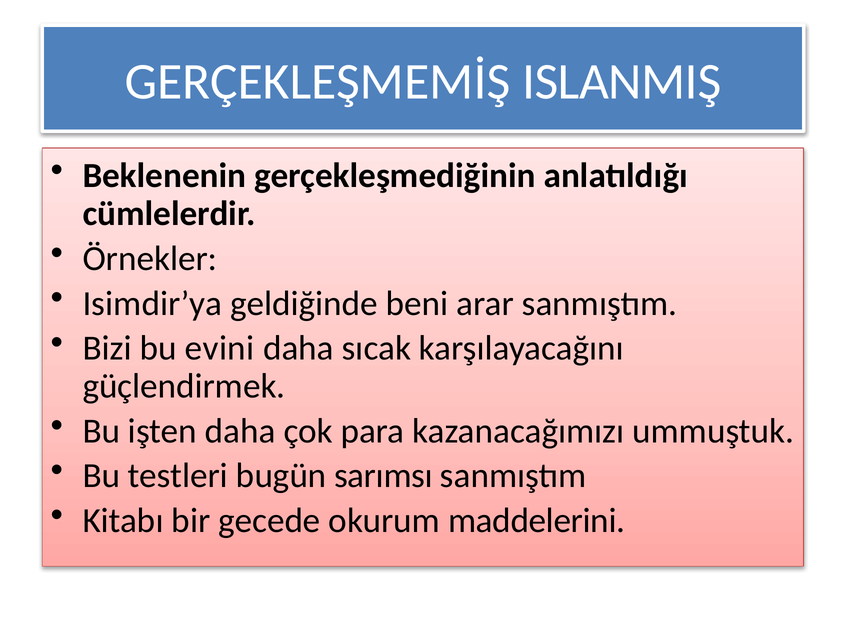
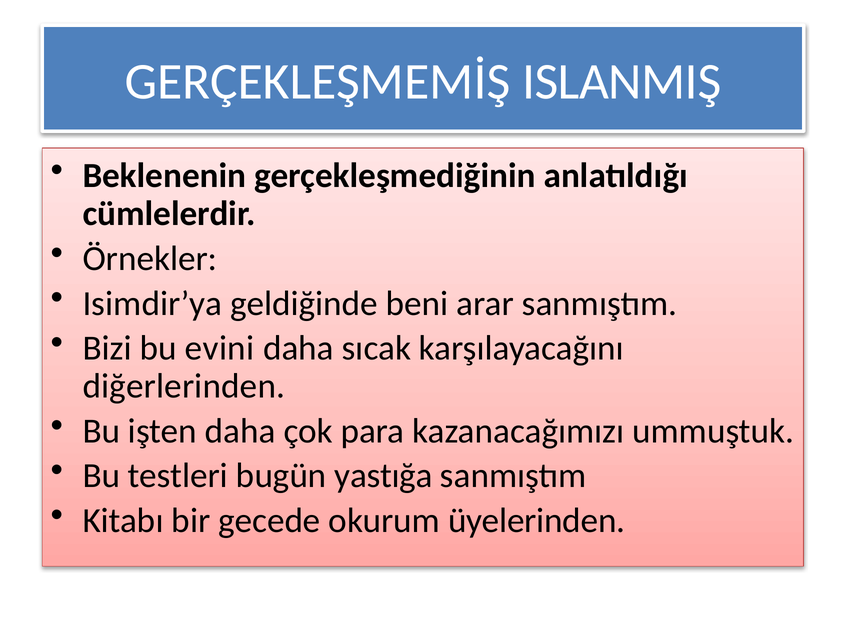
güçlendirmek: güçlendirmek -> diğerlerinden (184, 387)
sarımsı: sarımsı -> yastığa (383, 476)
maddelerini: maddelerini -> üyelerinden (537, 521)
